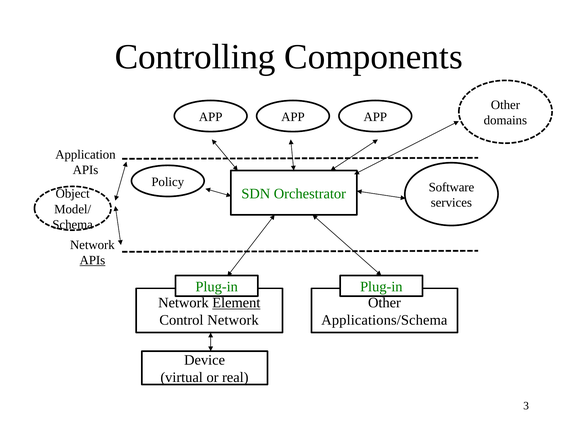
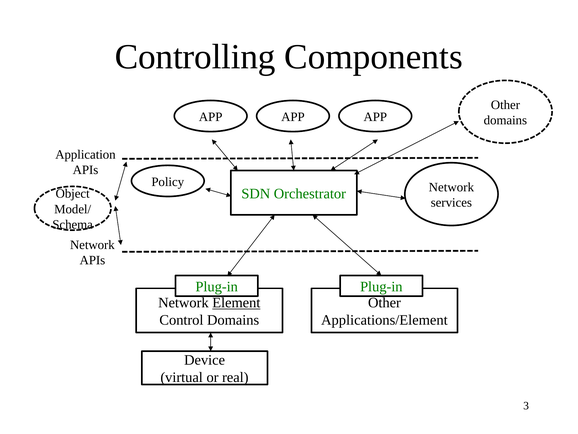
Software: Software -> Network (451, 187)
APIs underline: present -> none (92, 260)
Control Network: Network -> Domains (233, 320)
Applications/Schema: Applications/Schema -> Applications/Element (384, 320)
